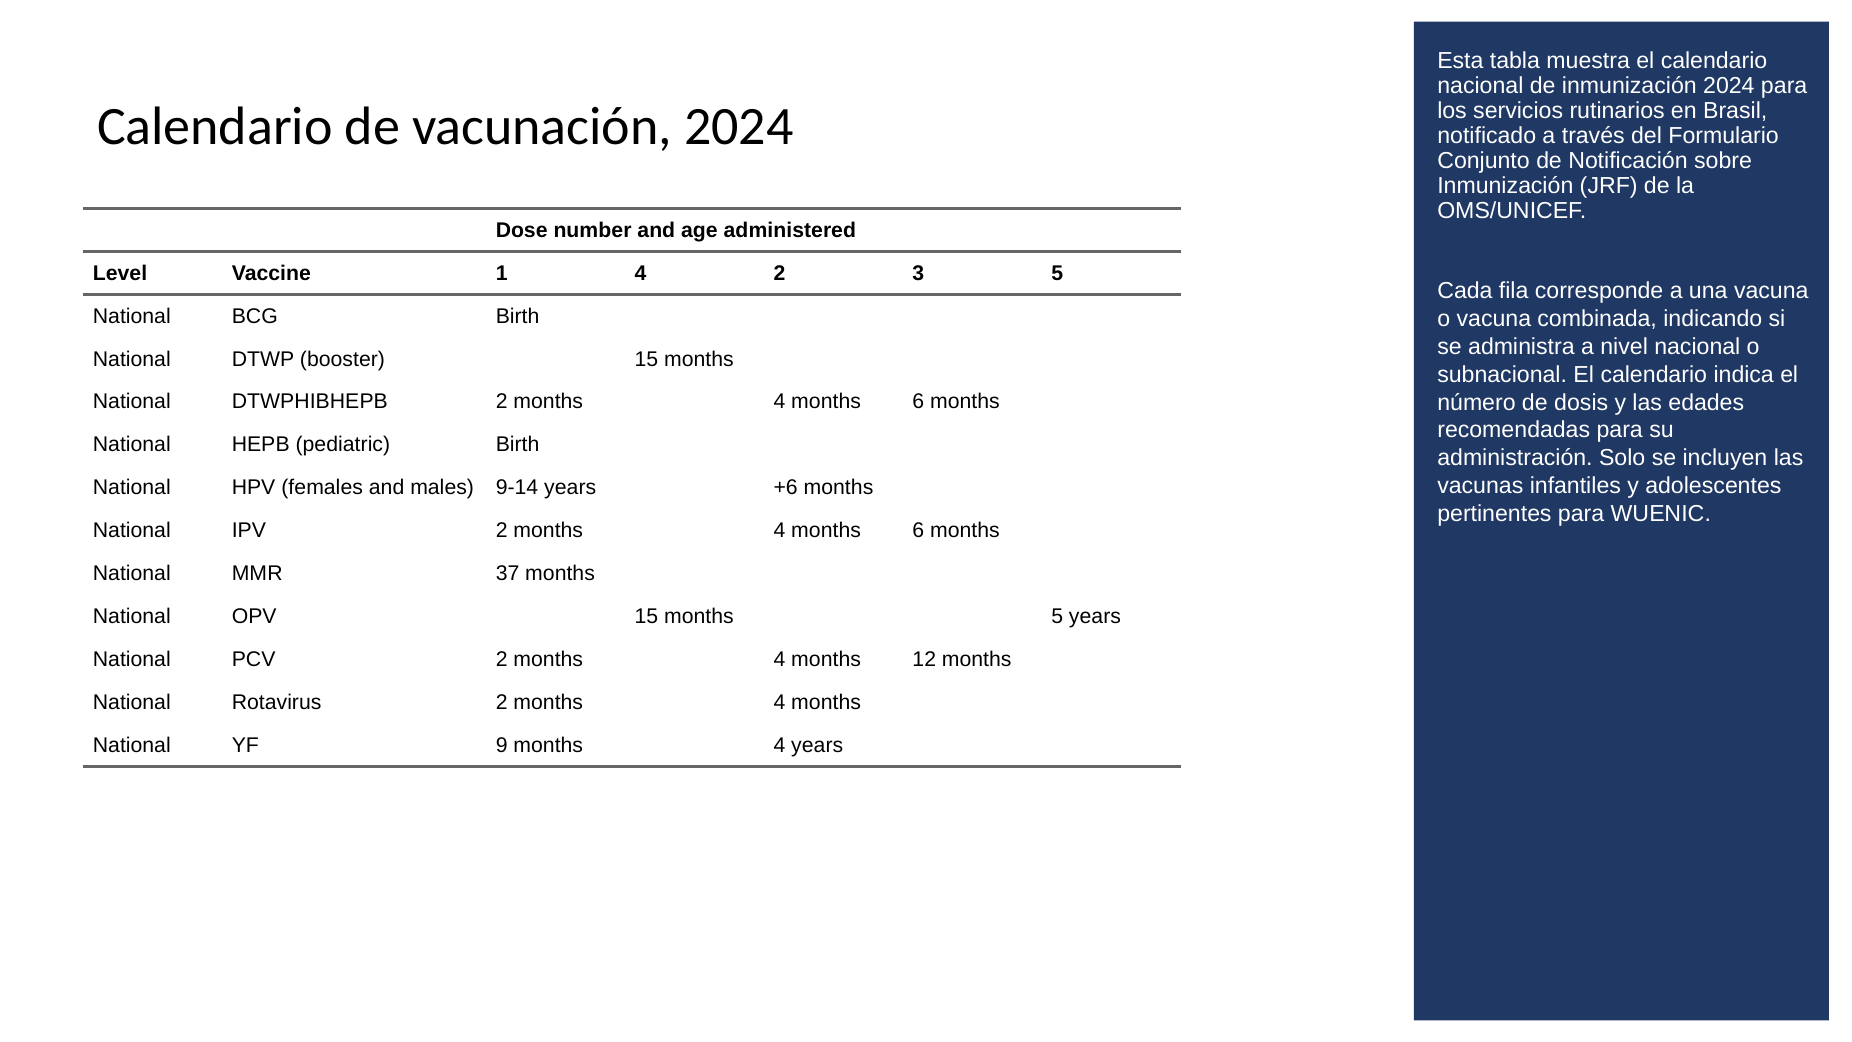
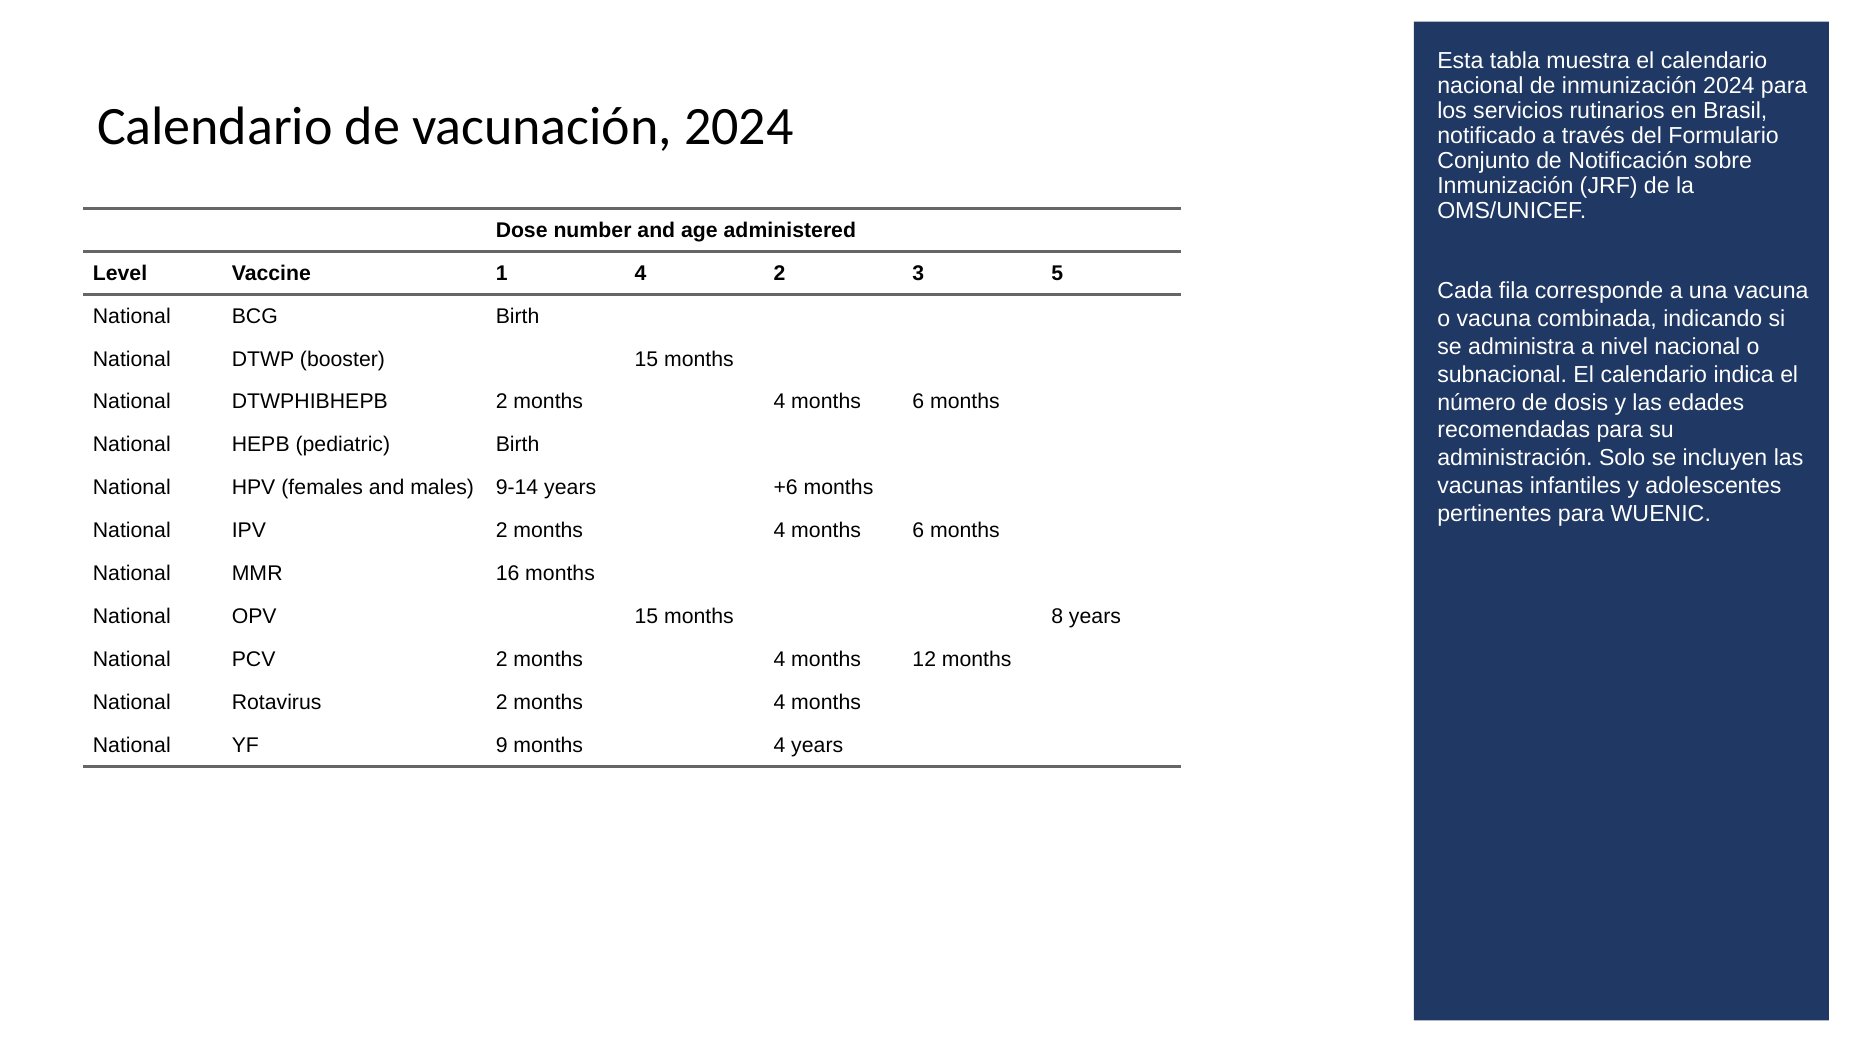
37: 37 -> 16 (508, 574)
months 5: 5 -> 8 (1057, 617)
